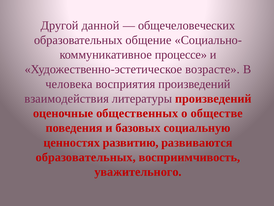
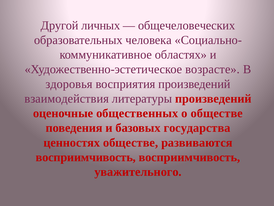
данной: данной -> личных (101, 25)
общение: общение -> человека (149, 40)
процессе: процессе -> областях (181, 55)
человека: человека -> здоровья (69, 84)
социальную: социальную -> государства (197, 128)
ценностях развитию: развитию -> обществе (131, 142)
образовательных: образовательных -> восприимчивость (86, 157)
